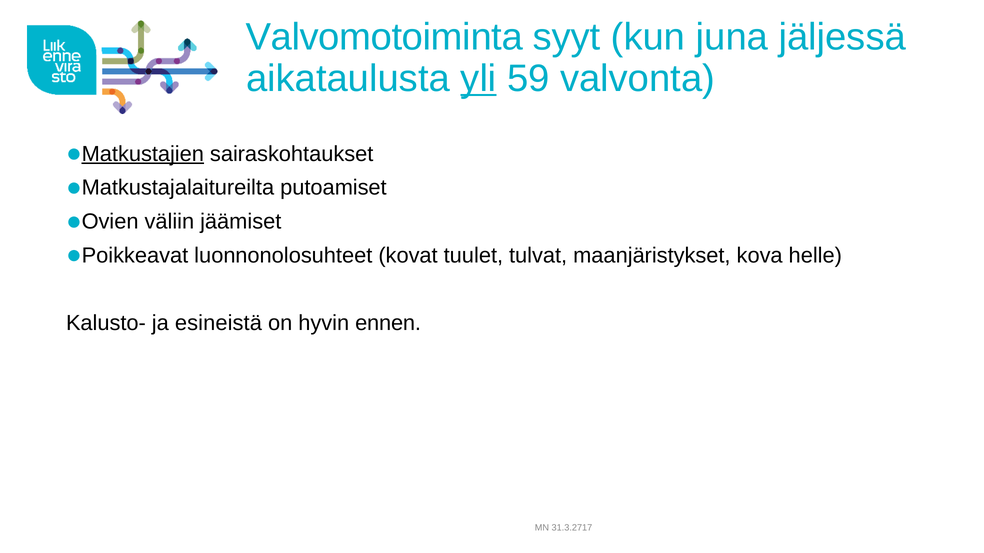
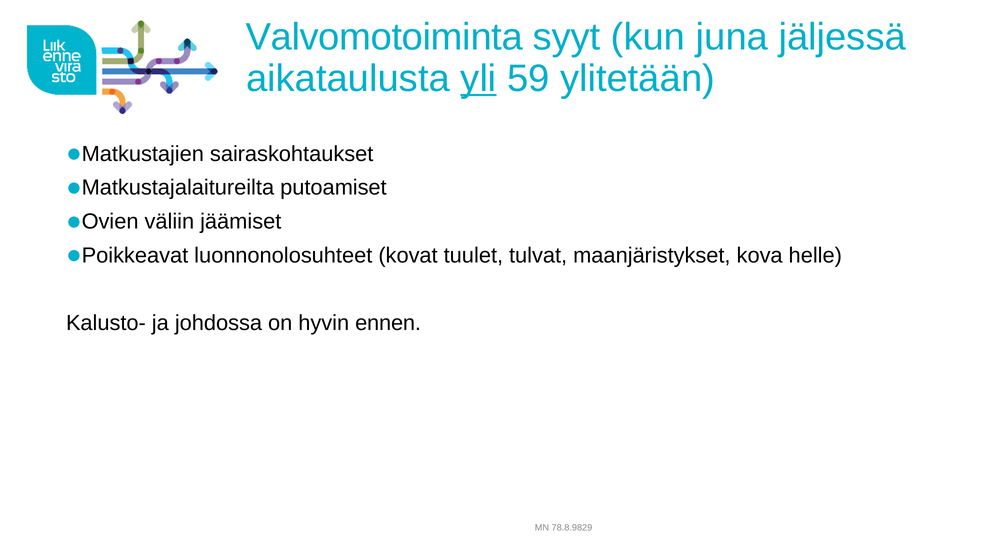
valvonta: valvonta -> ylitetään (638, 79)
Matkustajien underline: present -> none (143, 154)
esineistä: esineistä -> johdossa (218, 323)
31.3.2717: 31.3.2717 -> 78.8.9829 (572, 528)
